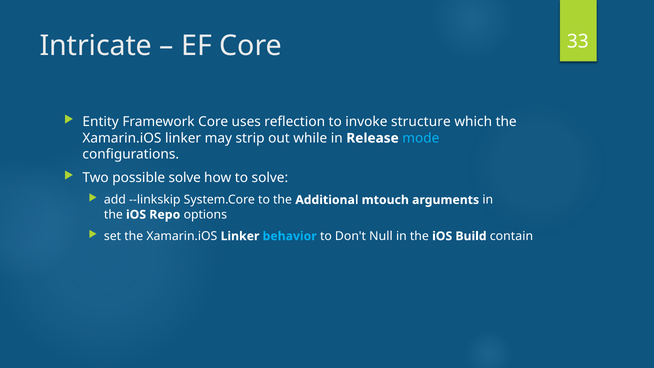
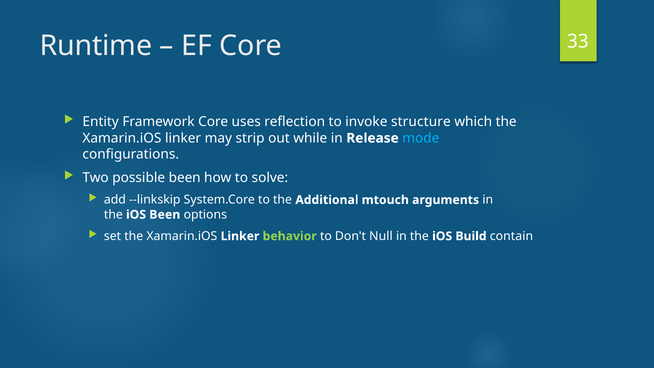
Intricate: Intricate -> Runtime (96, 46)
possible solve: solve -> been (185, 178)
iOS Repo: Repo -> Been (165, 215)
behavior colour: light blue -> light green (290, 236)
